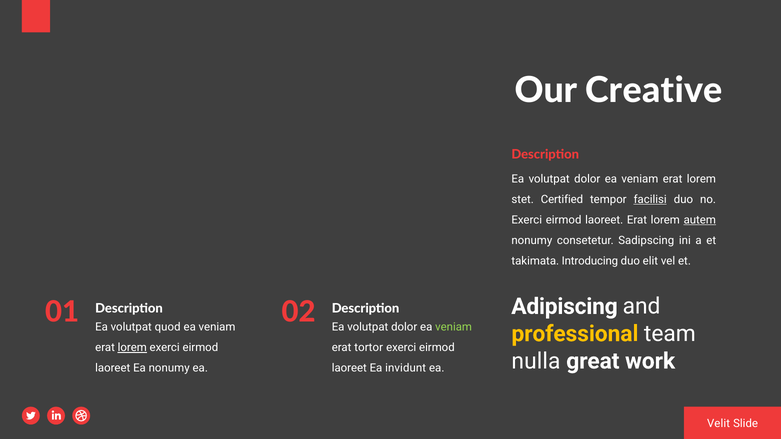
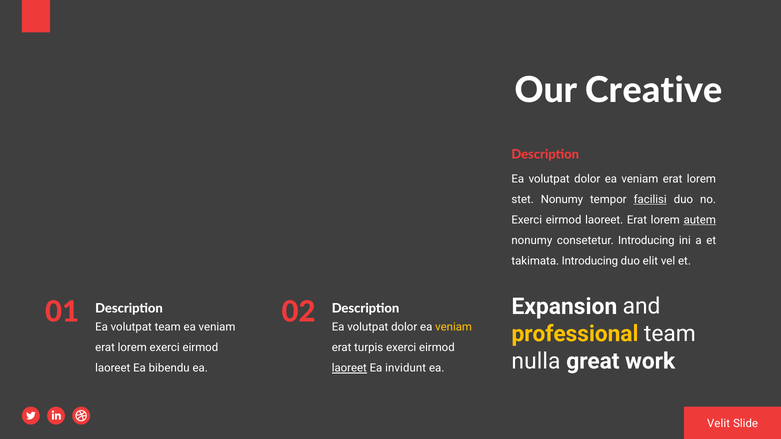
stet Certified: Certified -> Nonumy (562, 199)
consetetur Sadipscing: Sadipscing -> Introducing (646, 241)
Adipiscing: Adipiscing -> Expansion (564, 307)
volutpat quod: quod -> team (168, 327)
veniam colour: light green -> yellow (454, 327)
lorem underline: present -> none (132, 348)
tortor: tortor -> turpis (369, 348)
Ea nonumy: nonumy -> bibendu (169, 368)
laoreet underline: none -> present (349, 368)
